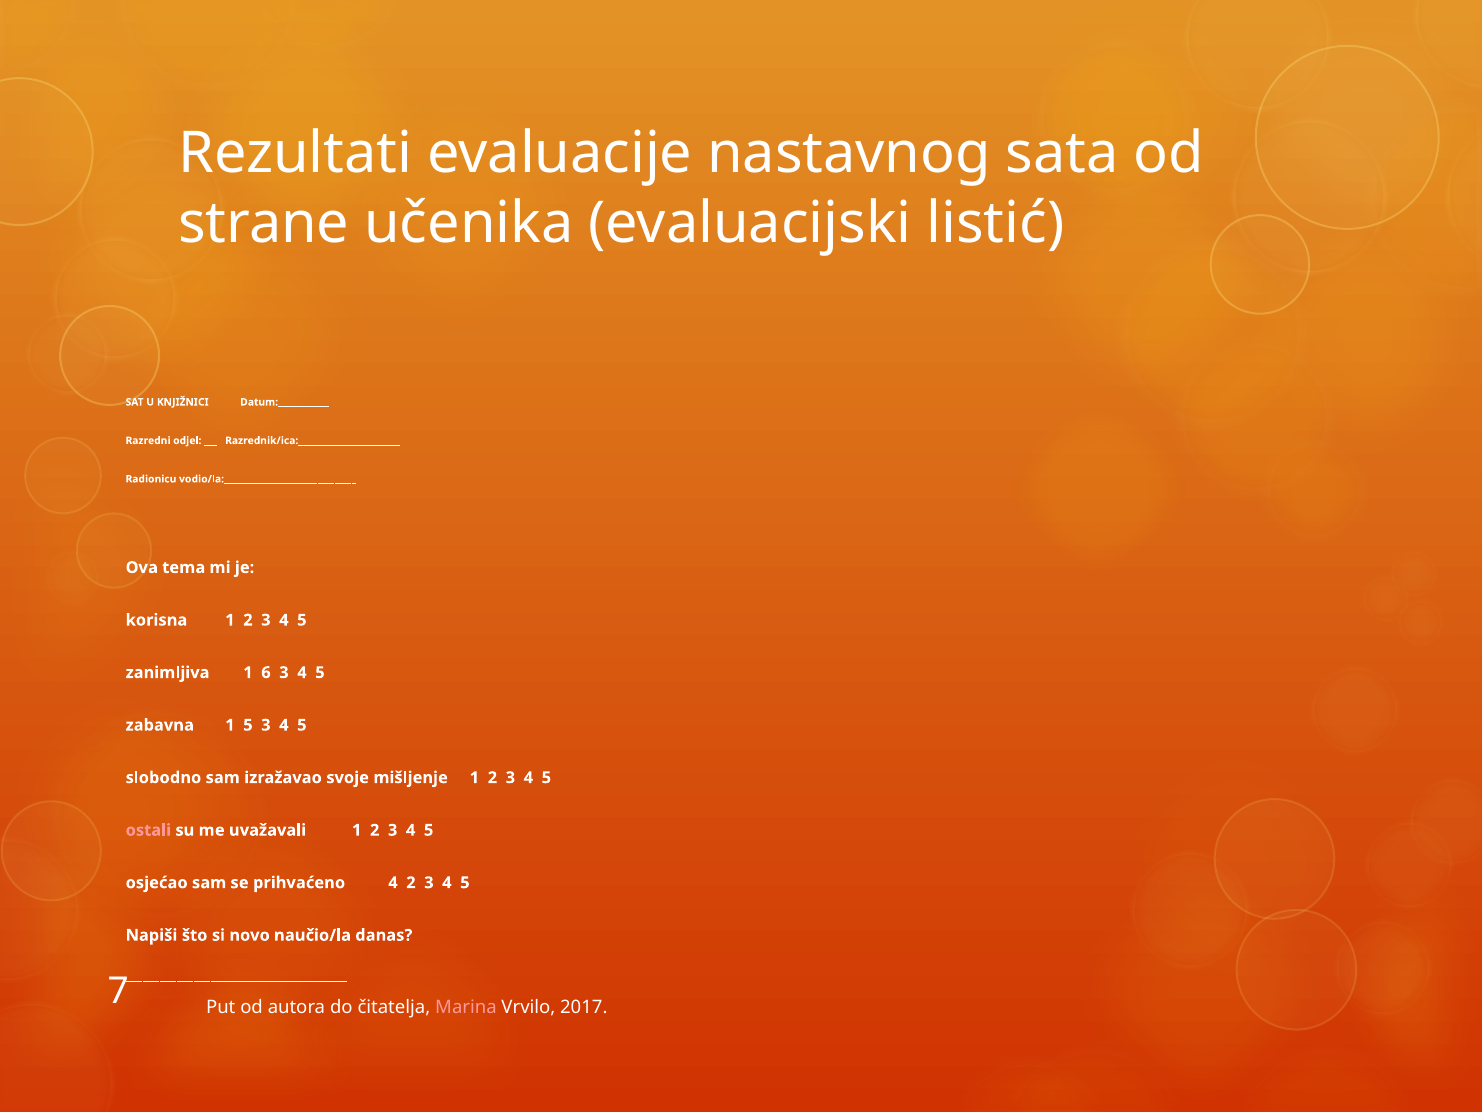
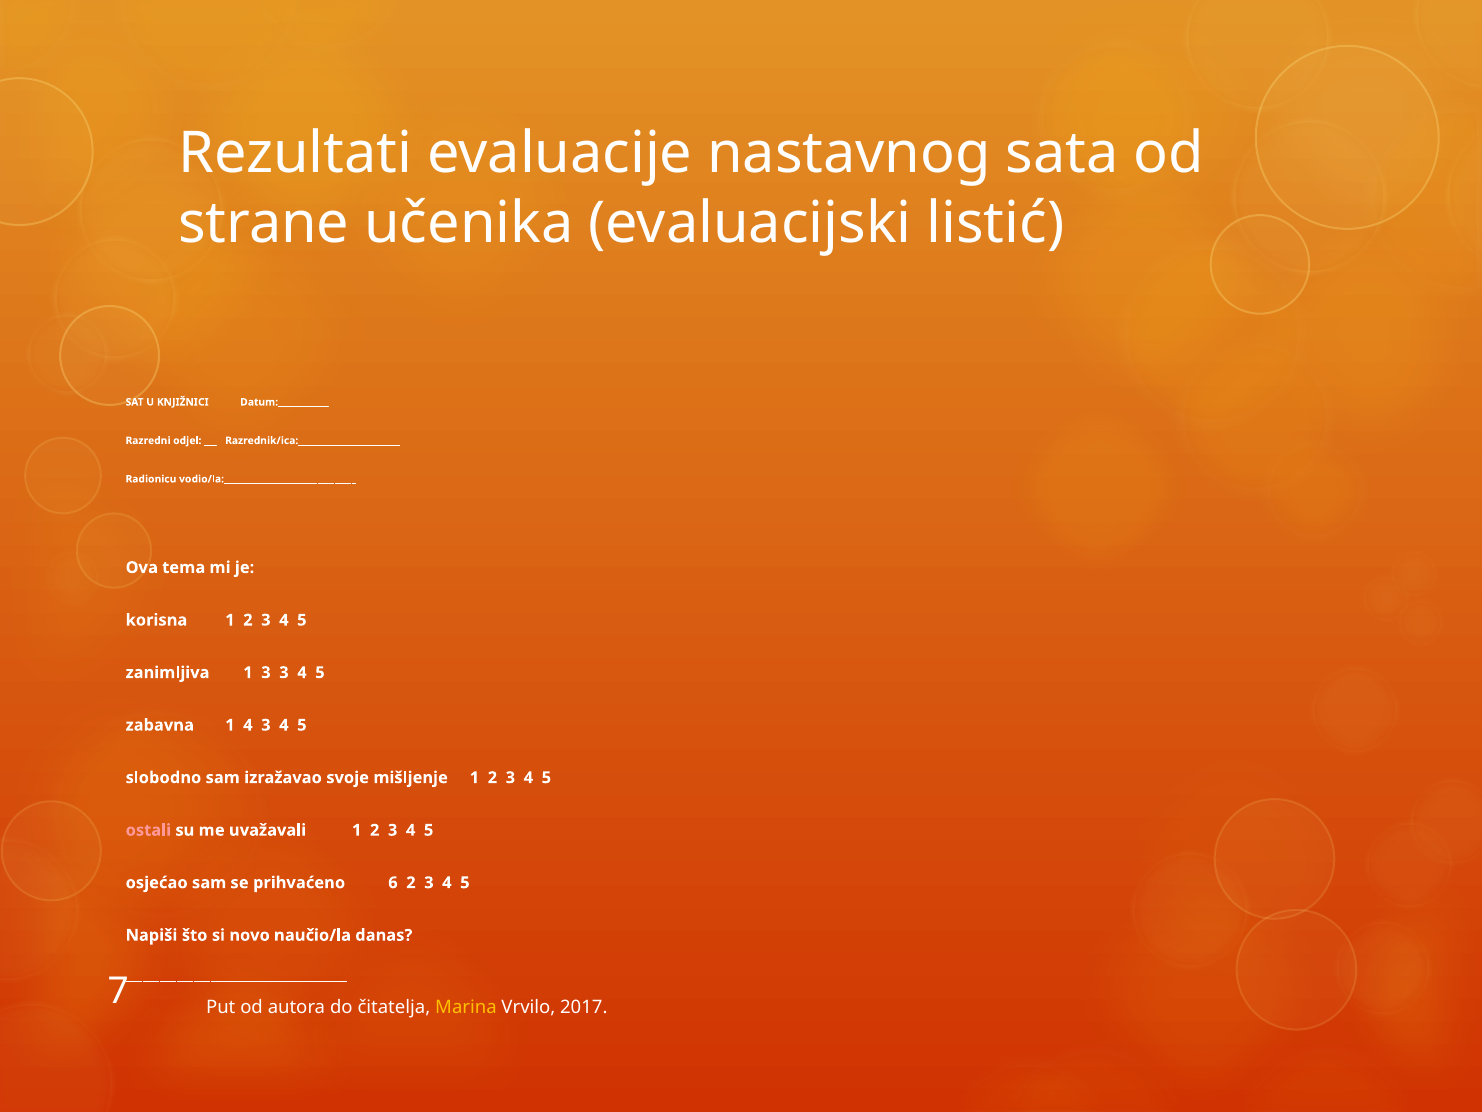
1 6: 6 -> 3 (266, 672)
1 5: 5 -> 4 (248, 725)
prihvaćeno 4: 4 -> 6 (393, 882)
Marina colour: pink -> yellow (466, 1006)
